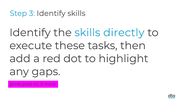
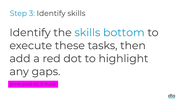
directly: directly -> bottom (124, 33)
